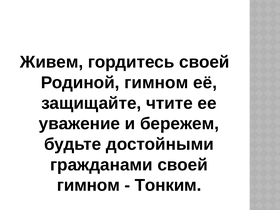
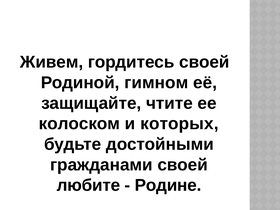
уважение: уважение -> колоском (79, 124)
бережем: бережем -> которых (179, 124)
гимном: гимном -> любите (88, 185)
Тонким: Тонким -> Родине (168, 185)
